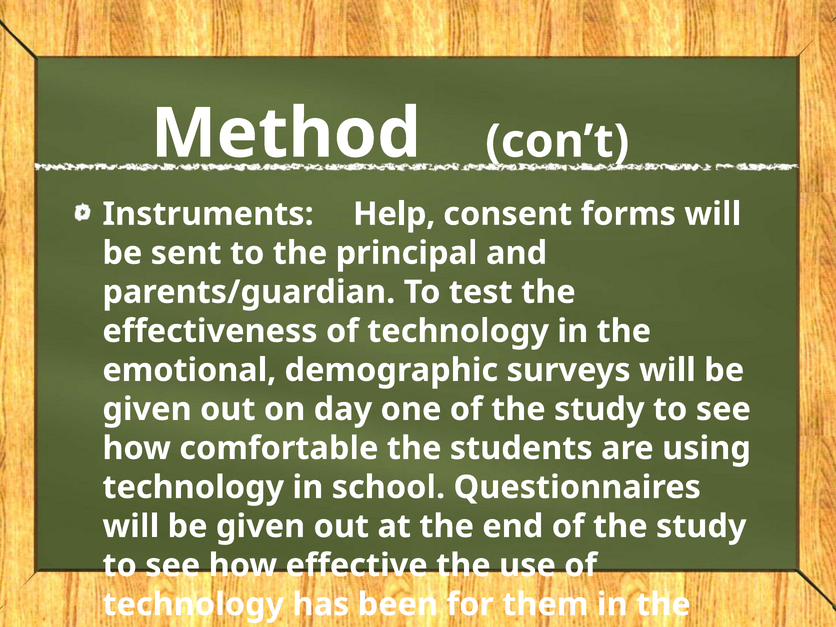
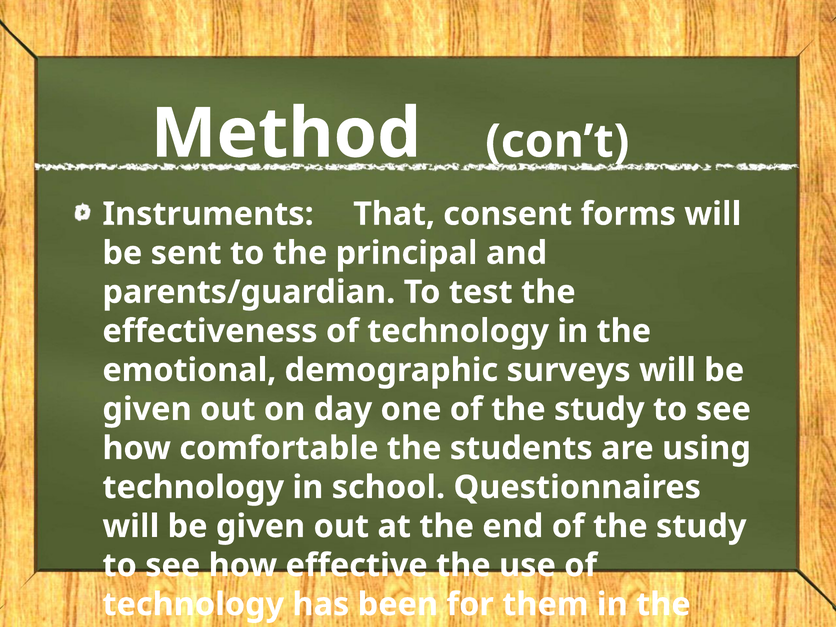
Help: Help -> That (394, 214)
